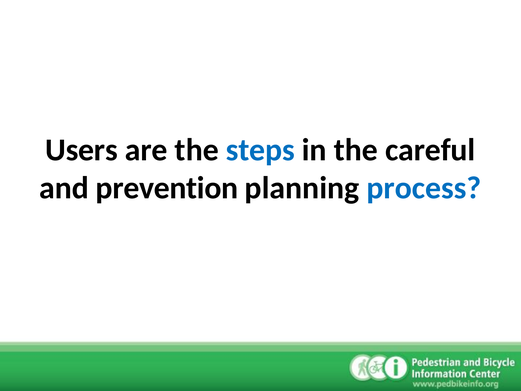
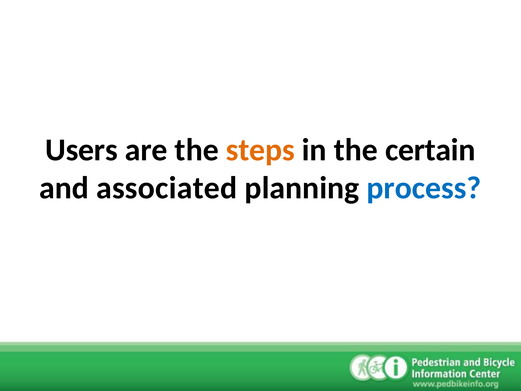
steps colour: blue -> orange (260, 150)
careful: careful -> certain (430, 150)
prevention: prevention -> associated (167, 188)
